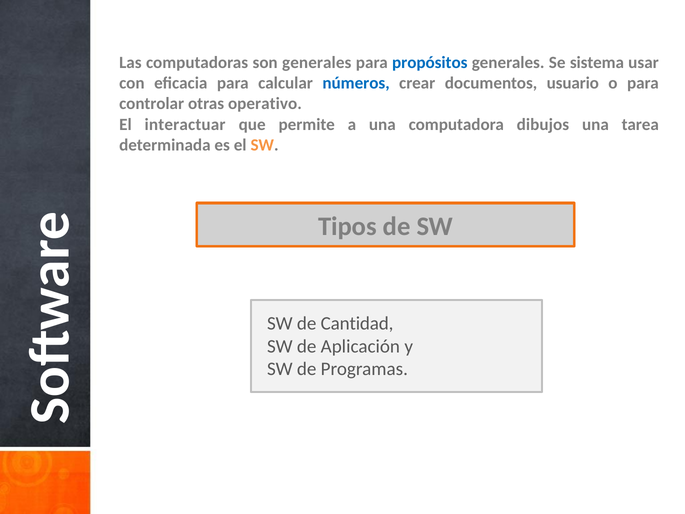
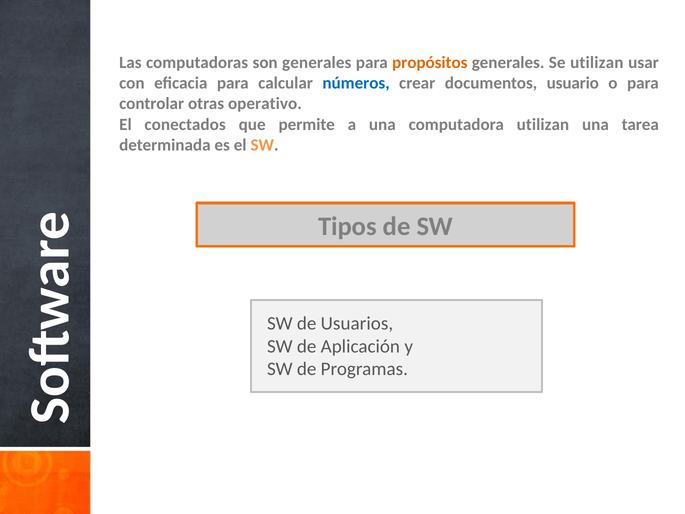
propósitos colour: blue -> orange (430, 63)
Se sistema: sistema -> utilizan (597, 63)
interactuar: interactuar -> conectados (185, 124)
computadora dibujos: dibujos -> utilizan (543, 124)
Cantidad: Cantidad -> Usuarios (357, 323)
